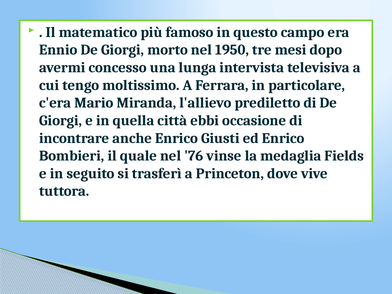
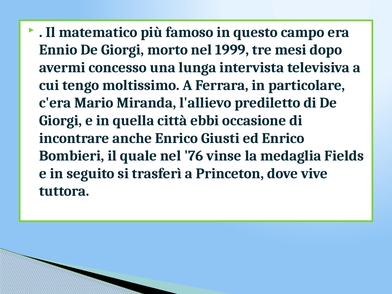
1950: 1950 -> 1999 (232, 50)
